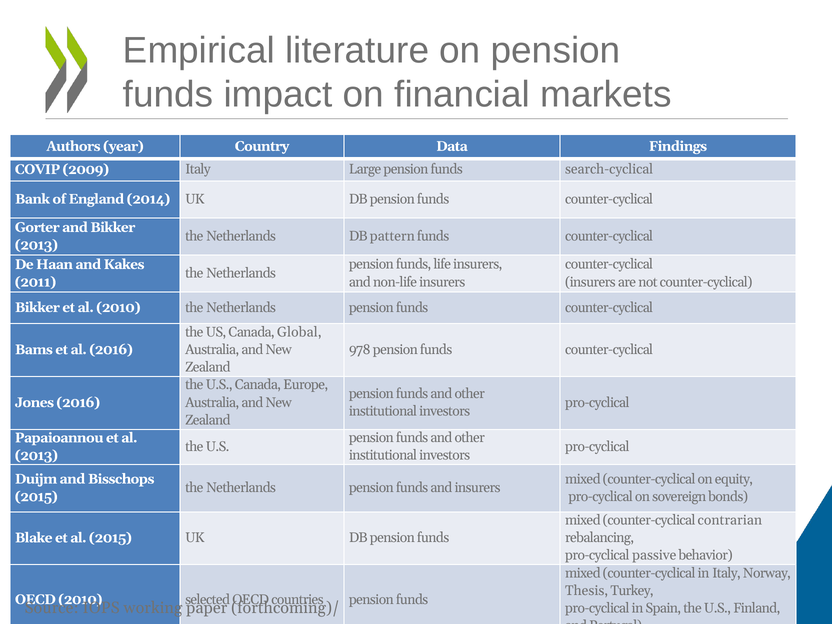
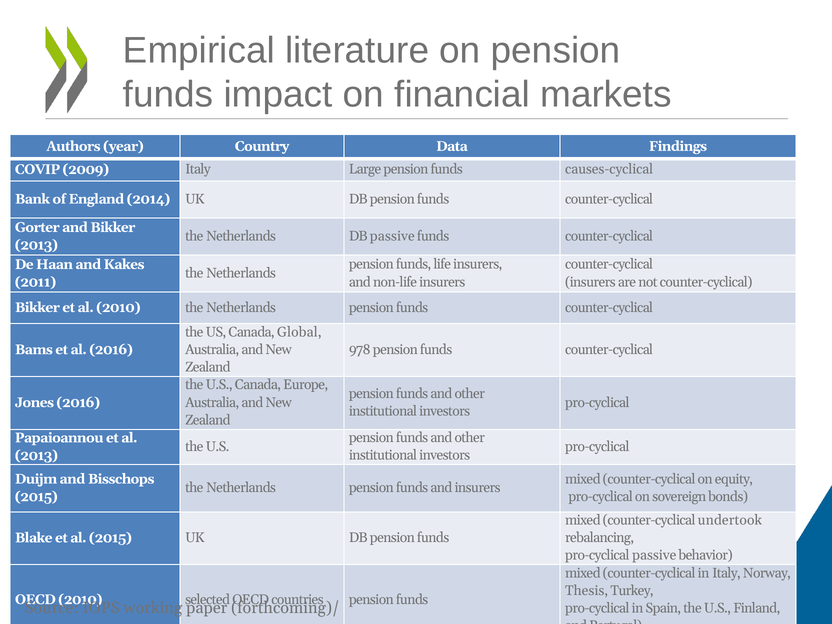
search-cyclical: search-cyclical -> causes-cyclical (609, 169)
DB pattern: pattern -> passive (392, 236)
contrarian: contrarian -> undertook (730, 520)
